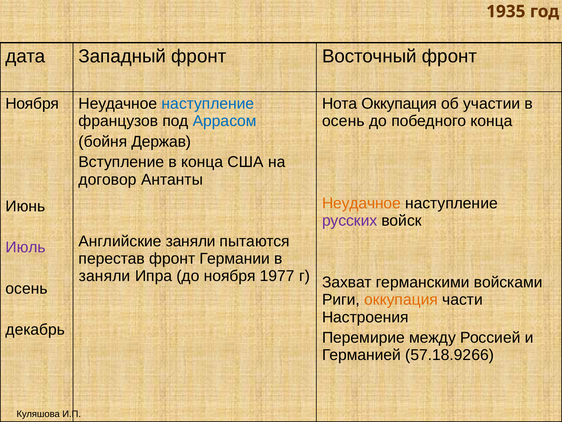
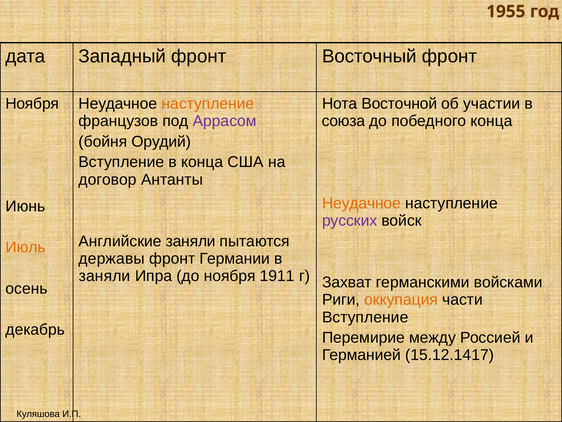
1935: 1935 -> 1955 (506, 12)
наступление colour: blue -> orange (208, 103)
Нота Оккупация: Оккупация -> Восточной (399, 103)
Аррасом colour: blue -> purple (225, 121)
осень: осень -> союза (344, 121)
Держав: Держав -> Орудий (161, 141)
Июль colour: purple -> orange (26, 247)
перестав: перестав -> державы (112, 258)
1977: 1977 -> 1911 (277, 276)
Настроения: Настроения -> Вступление (365, 317)
57.18.9266: 57.18.9266 -> 15.12.1417 (450, 355)
